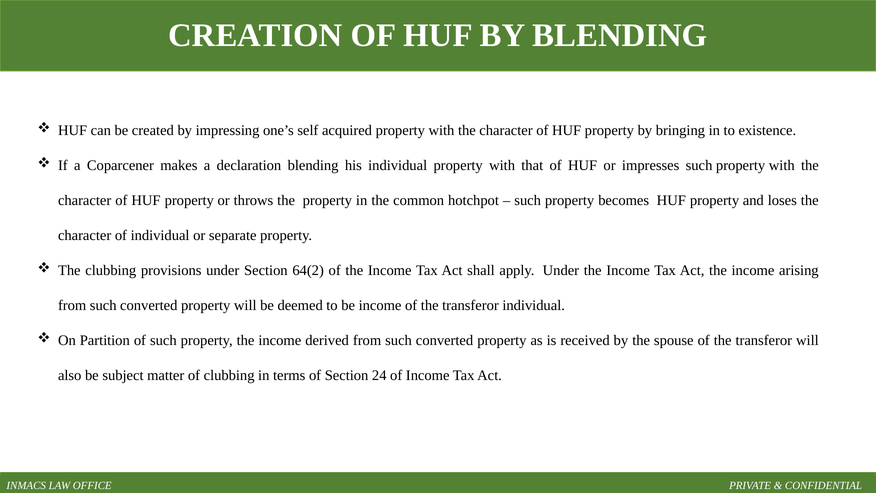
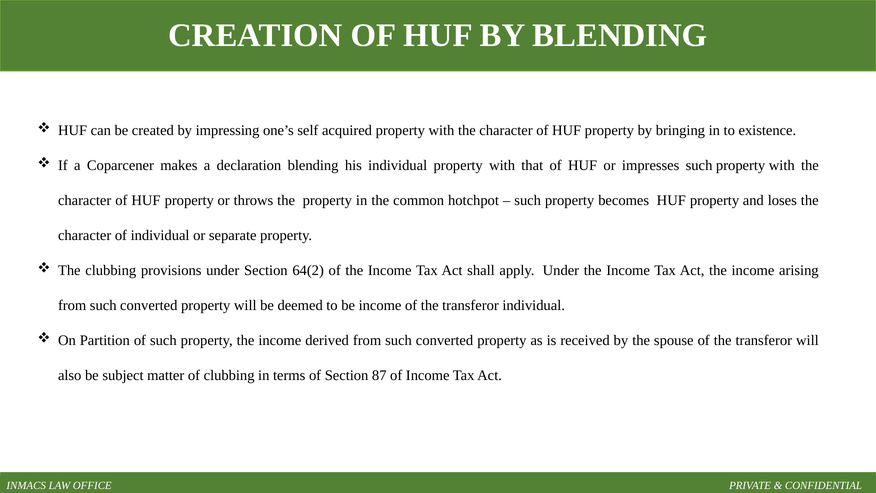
24: 24 -> 87 (379, 375)
